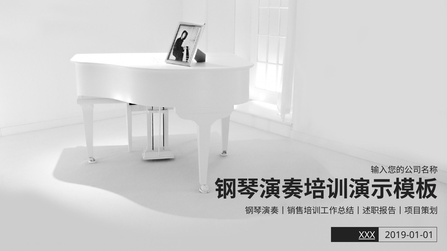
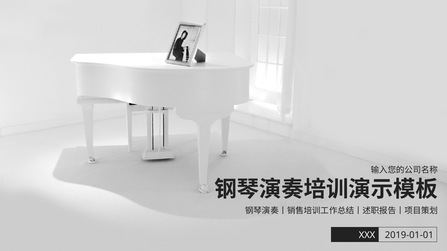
XXX underline: present -> none (367, 236)
